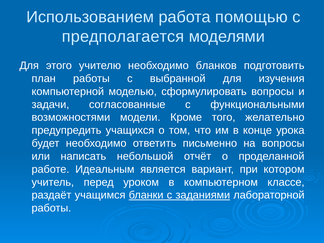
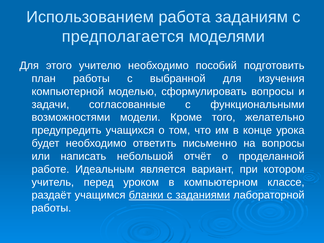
помощью: помощью -> заданиям (252, 17)
бланков: бланков -> пособий (216, 66)
